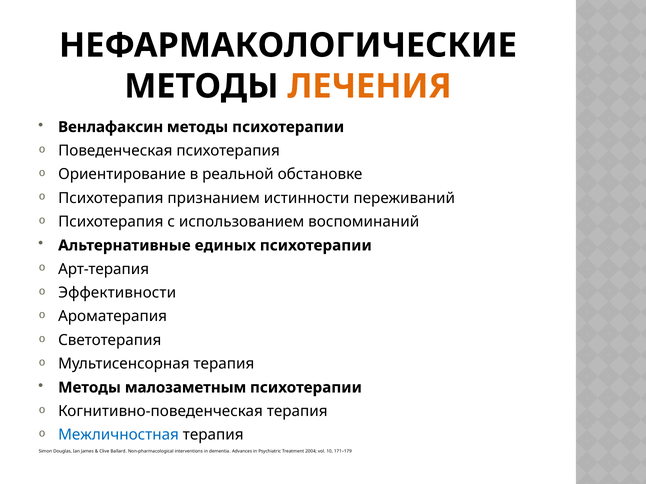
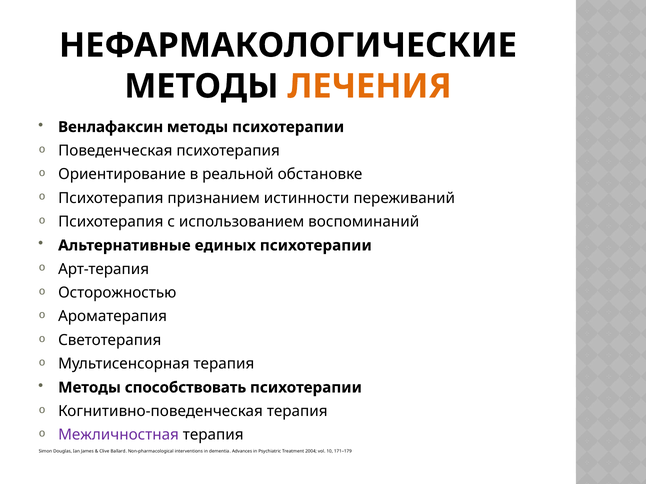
Эффективности: Эффективности -> Осторожностью (117, 293)
малозаметным: малозаметным -> способствовать (186, 388)
Межличностная colour: blue -> purple (119, 435)
